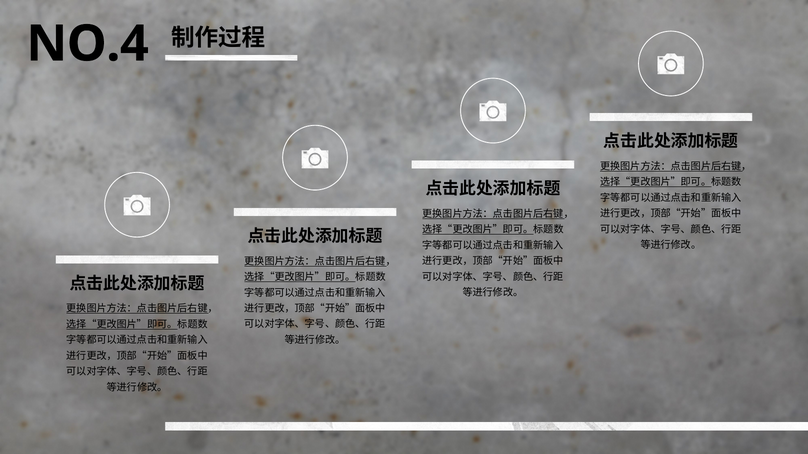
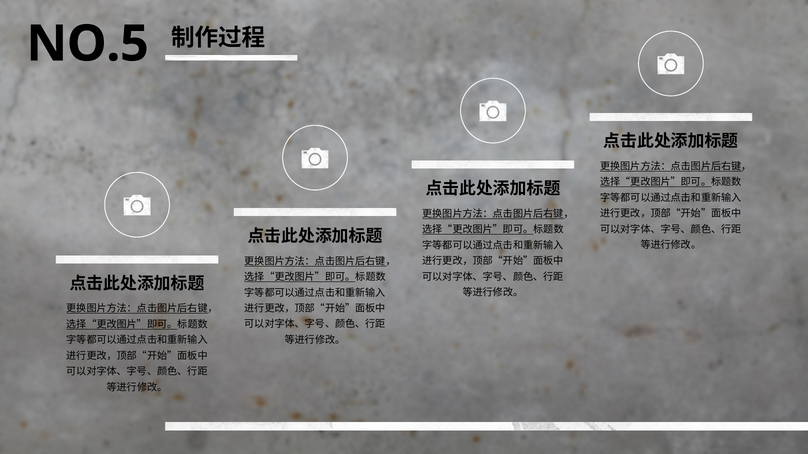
NO.4: NO.4 -> NO.5 (88, 44)
